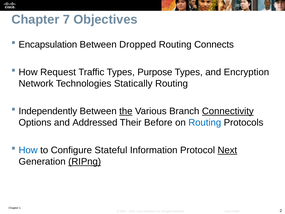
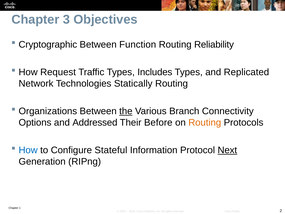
7: 7 -> 3 (66, 20)
Encapsulation: Encapsulation -> Cryptographic (48, 45)
Dropped: Dropped -> Function (138, 45)
Connects: Connects -> Reliability (214, 45)
Purpose: Purpose -> Includes (155, 72)
Encryption: Encryption -> Replicated (246, 72)
Independently: Independently -> Organizations (48, 111)
Connectivity underline: present -> none (228, 111)
Routing colour: blue -> orange (205, 122)
RIPng underline: present -> none (85, 161)
